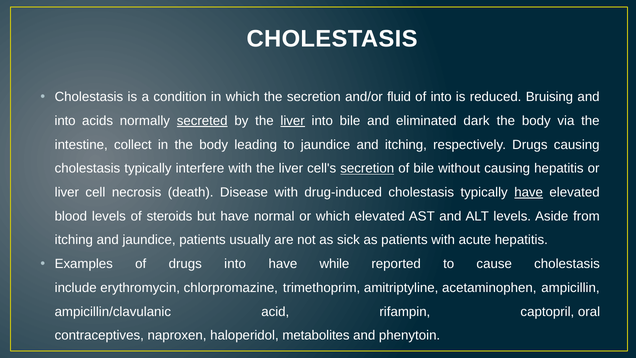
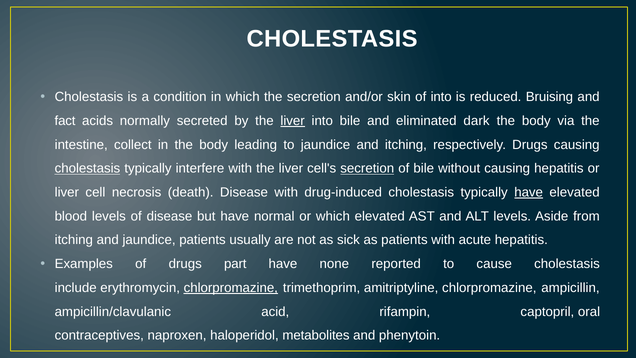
fluid: fluid -> skin (399, 97)
into: into -> fact (65, 121)
secreted underline: present -> none (202, 121)
cholestasis underline: none -> present (87, 168)
of steroids: steroids -> disease (169, 216)
drugs into: into -> part (235, 264)
while: while -> none (334, 264)
chlorpromazine underline: none -> present (231, 288)
amitriptyline acetaminophen: acetaminophen -> chlorpromazine (489, 288)
